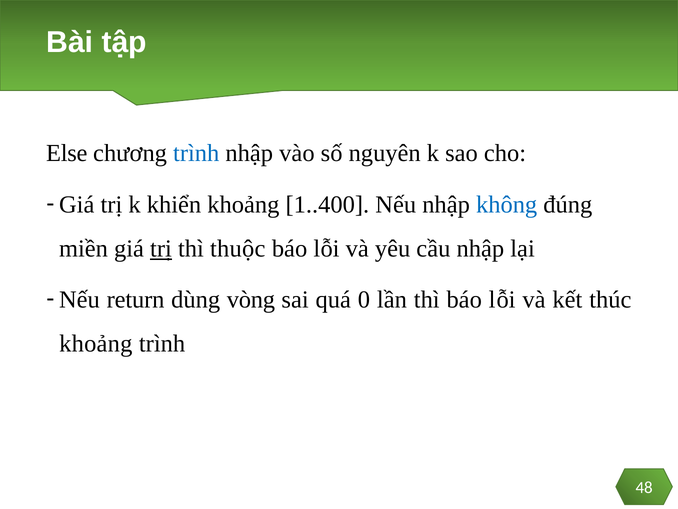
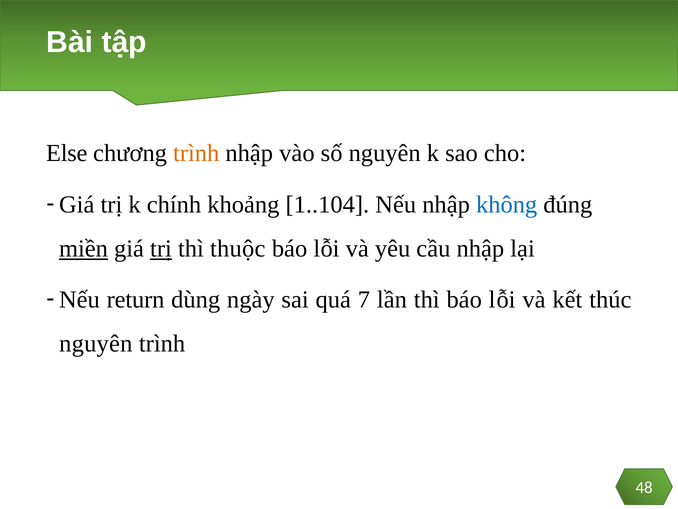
trình colour: blue -> orange (196, 153)
khiển: khiển -> chính (174, 204)
1..400: 1..400 -> 1..104 (327, 204)
miền underline: none -> present (83, 248)
vòng: vòng -> ngày (251, 299)
0: 0 -> 7 (364, 299)
khoảng: khoảng -> nguyên (96, 343)
